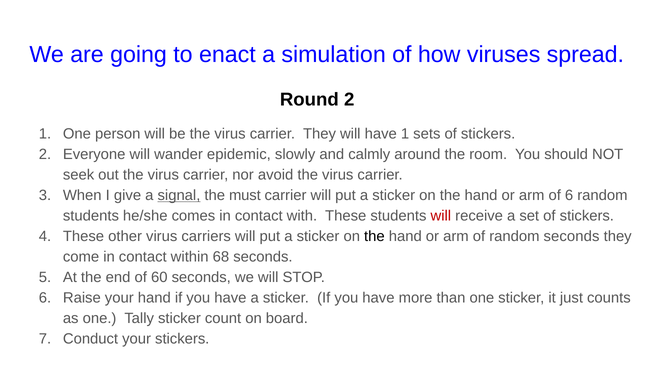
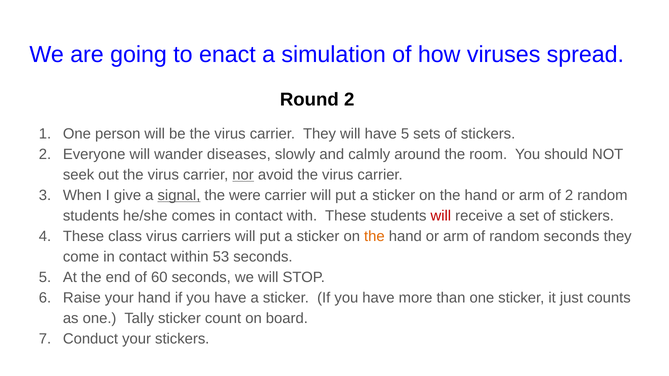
have 1: 1 -> 5 (405, 134)
epidemic: epidemic -> diseases (239, 155)
nor underline: none -> present (243, 175)
must: must -> were (245, 196)
of 6: 6 -> 2 (569, 196)
other: other -> class (125, 236)
the colour: black -> orange (374, 236)
68: 68 -> 53 (221, 257)
